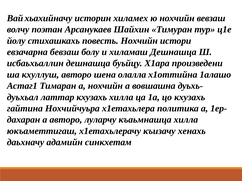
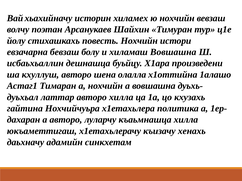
хиламаш Дешнашца: Дешнашца -> Вовшашна (173, 52)
латтар кхузахь: кхузахь -> авторо (92, 97)
